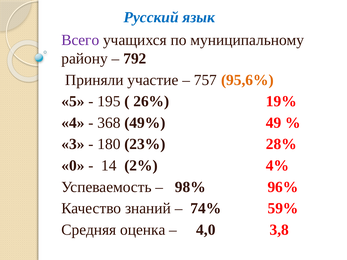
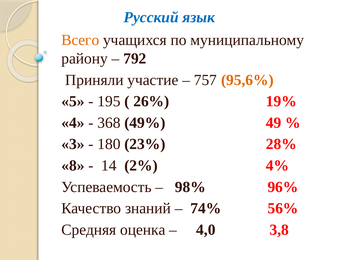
Всего colour: purple -> orange (80, 40)
0: 0 -> 8 (73, 166)
59%: 59% -> 56% (283, 209)
